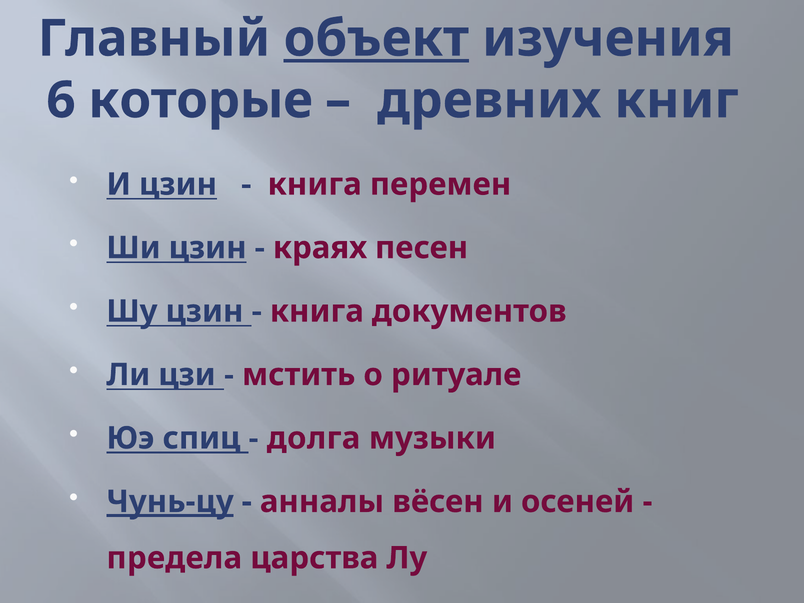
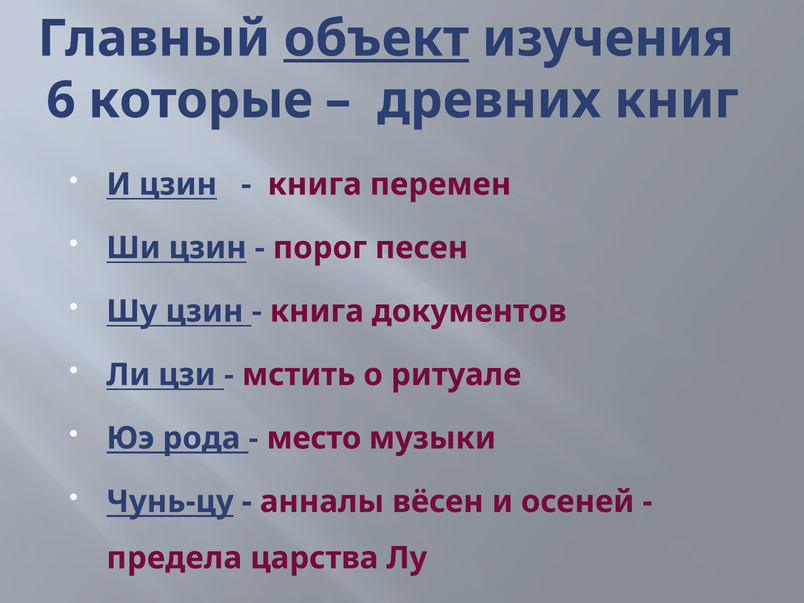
краях: краях -> порог (320, 248)
спиц: спиц -> рода (201, 438)
долга: долга -> место (314, 438)
Чунь-цу underline: present -> none (170, 502)
